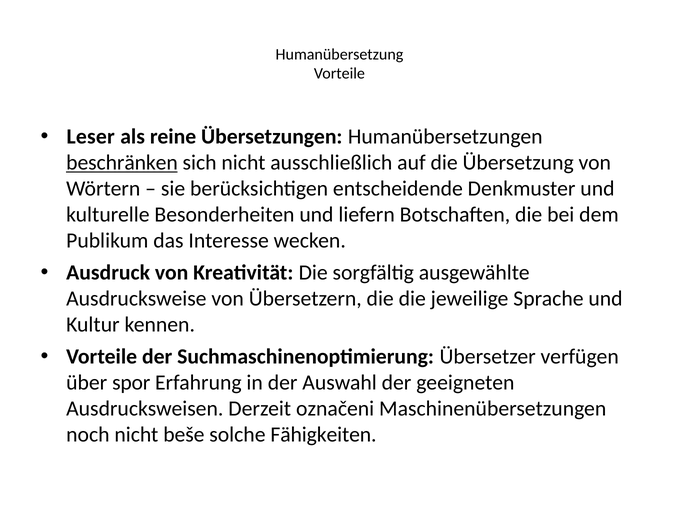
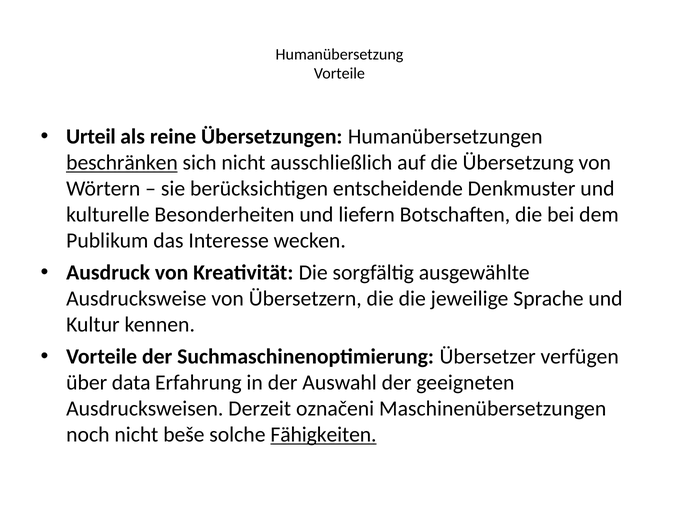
Leser: Leser -> Urteil (91, 137)
spor: spor -> data (131, 383)
Fähigkeiten underline: none -> present (324, 435)
